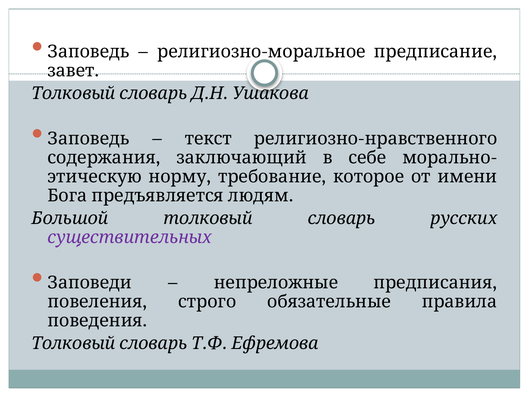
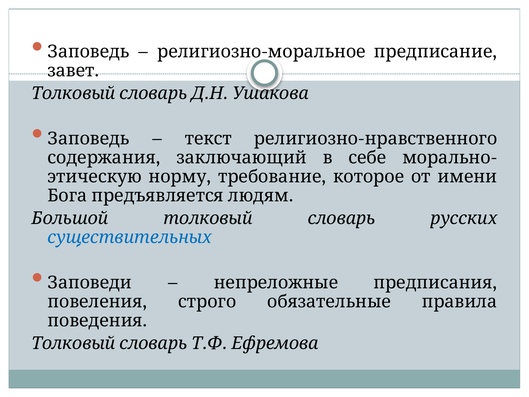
существительных colour: purple -> blue (130, 237)
